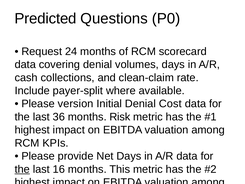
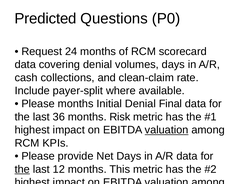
Please version: version -> months (76, 104)
Denial Cost: Cost -> Final (170, 104)
valuation underline: none -> present (167, 130)
16: 16 -> 12 (59, 169)
